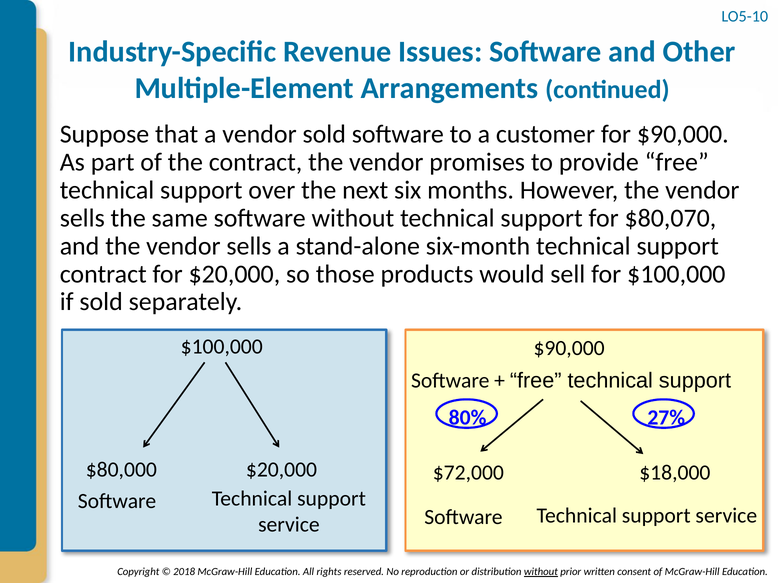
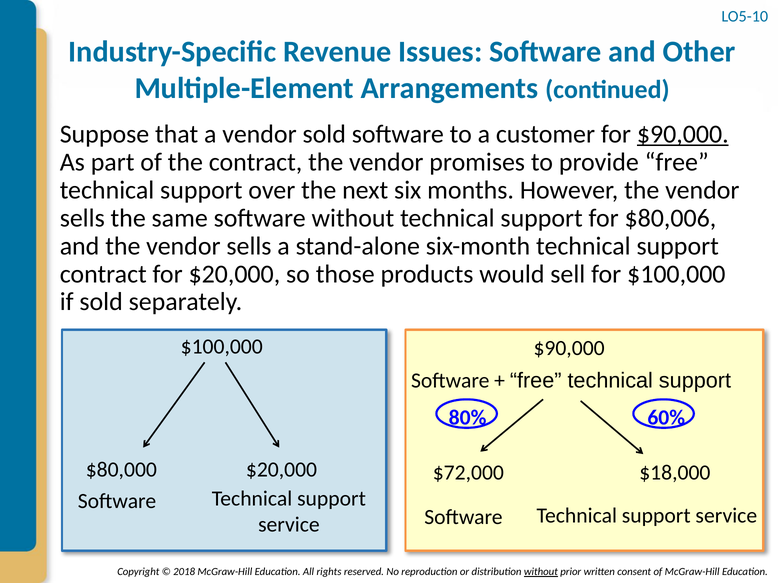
$90,000 underline: none -> present (683, 134)
$80,070: $80,070 -> $80,006 (670, 218)
27%: 27% -> 60% (666, 418)
